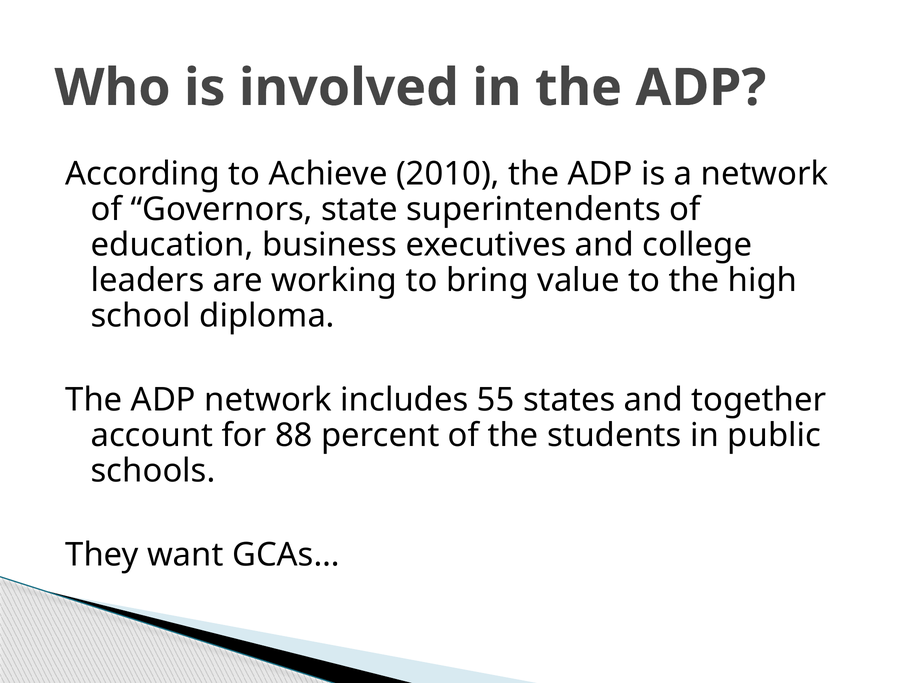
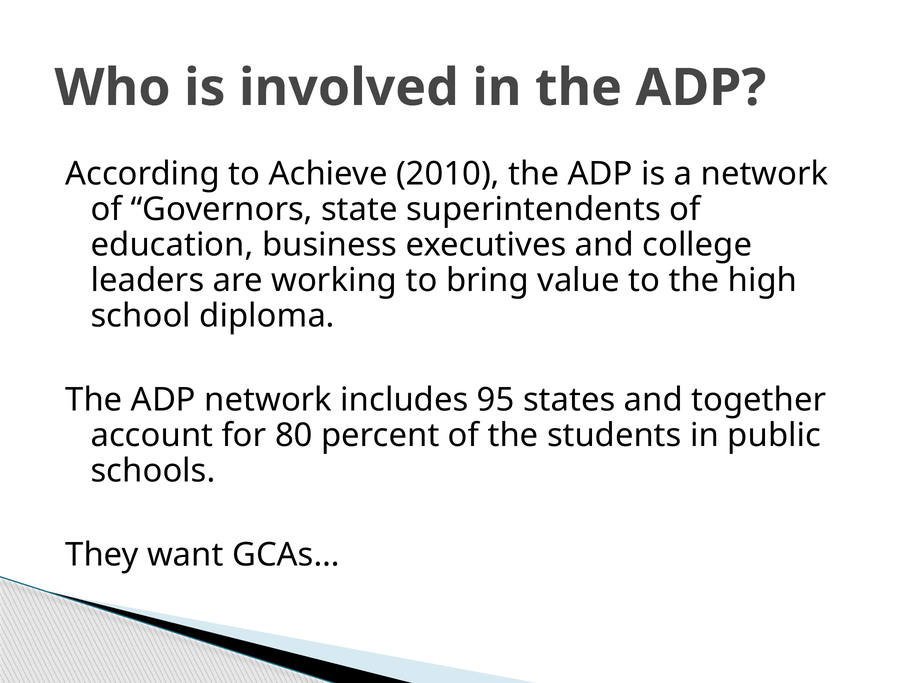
55: 55 -> 95 (496, 400)
88: 88 -> 80 (294, 435)
